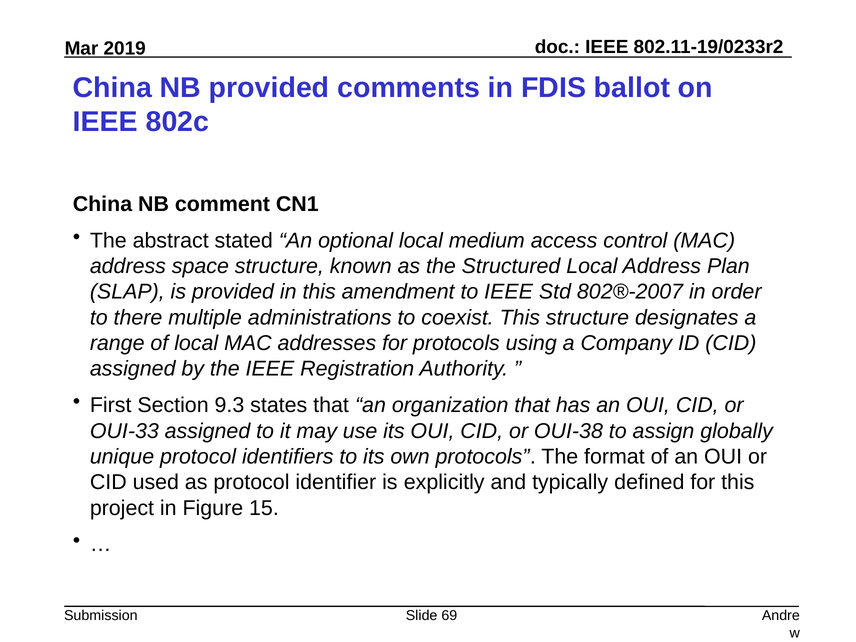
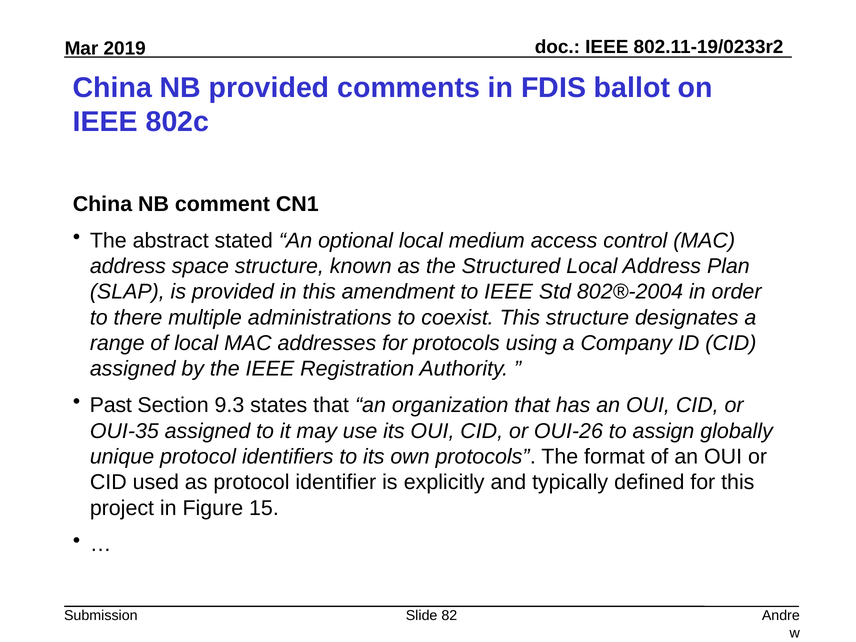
802®-2007: 802®-2007 -> 802®-2004 (630, 292)
First: First -> Past (111, 405)
OUI-33: OUI-33 -> OUI-35 (124, 431)
OUI-38: OUI-38 -> OUI-26 (568, 431)
69: 69 -> 82 (449, 616)
